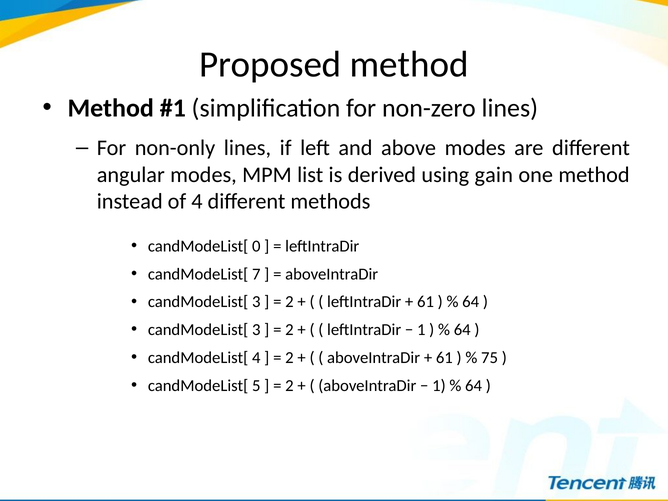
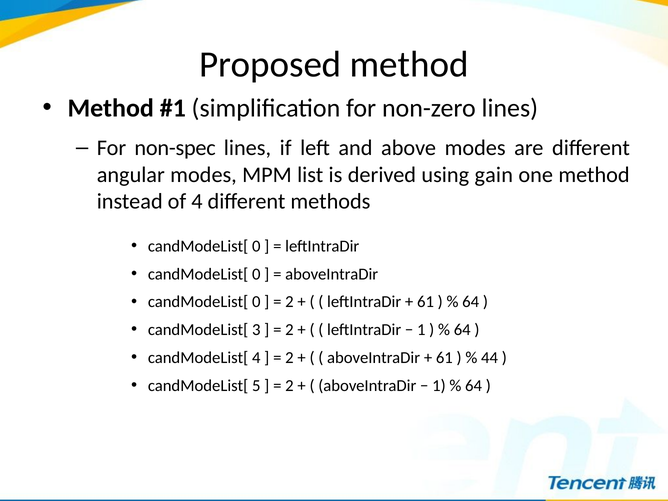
non-only: non-only -> non-spec (175, 148)
7: 7 -> 0 (256, 274)
3: 3 -> 0 (256, 302)
75: 75 -> 44 (490, 358)
